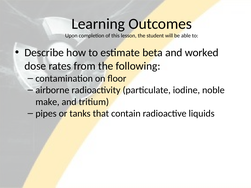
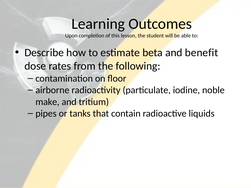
worked: worked -> benefit (202, 53)
